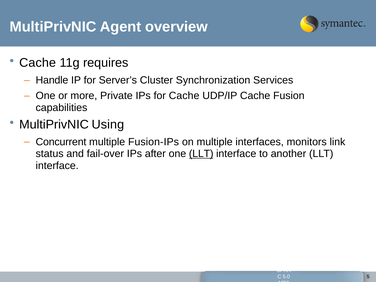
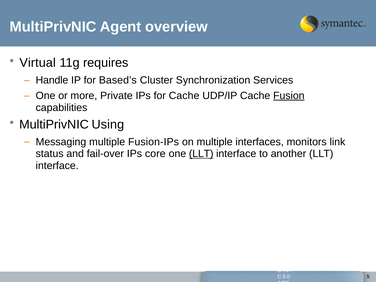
Cache: Cache -> Virtual (38, 63)
Server’s: Server’s -> Based’s (118, 80)
Fusion underline: none -> present (289, 96)
Concurrent: Concurrent -> Messaging (61, 142)
after: after -> core (155, 154)
